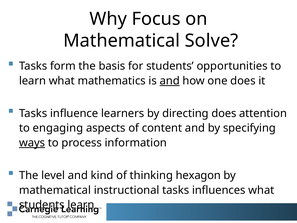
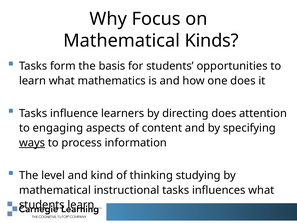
Solve: Solve -> Kinds (212, 41)
and underline: present -> none (170, 81)
hexagon: hexagon -> studying (198, 175)
